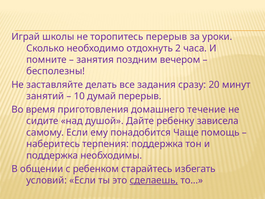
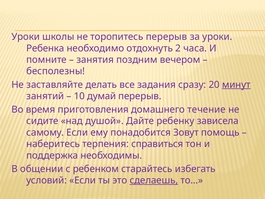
Играй: Играй -> Уроки (26, 37)
Сколько: Сколько -> Ребенка (45, 48)
минут underline: none -> present (236, 85)
Чаще: Чаще -> Зовут (186, 132)
терпения поддержка: поддержка -> справиться (157, 144)
